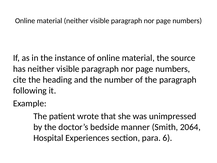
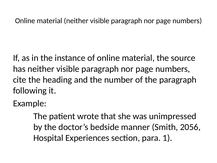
2064: 2064 -> 2056 (190, 127)
6: 6 -> 1 (167, 138)
